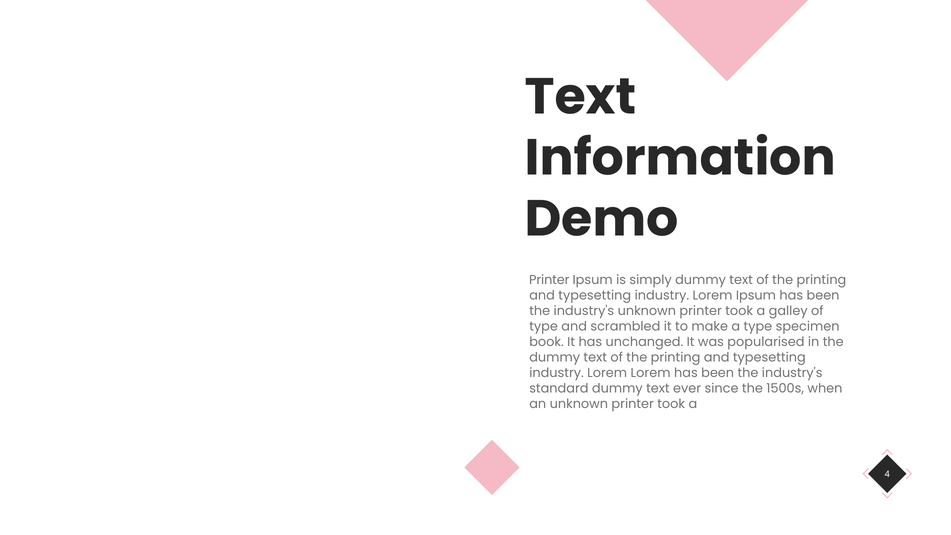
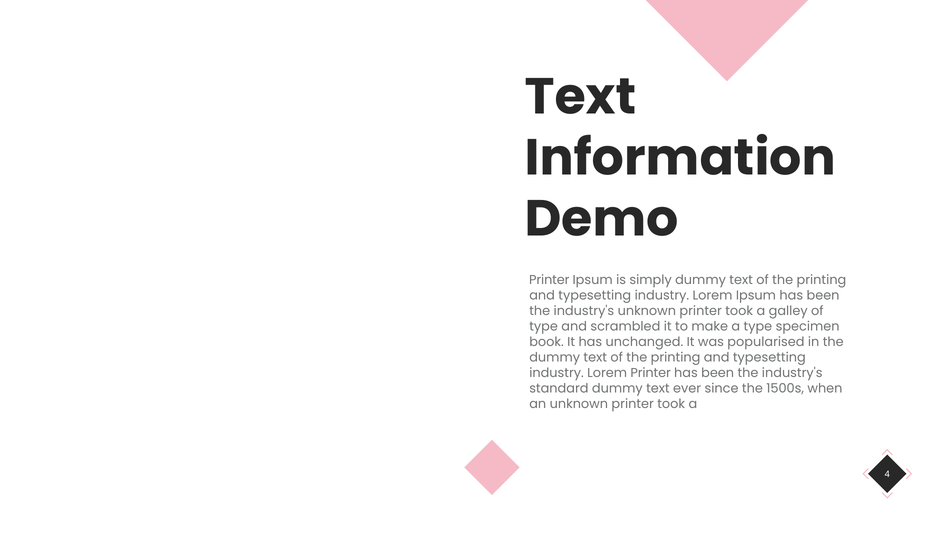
Lorem Lorem: Lorem -> Printer (651, 373)
